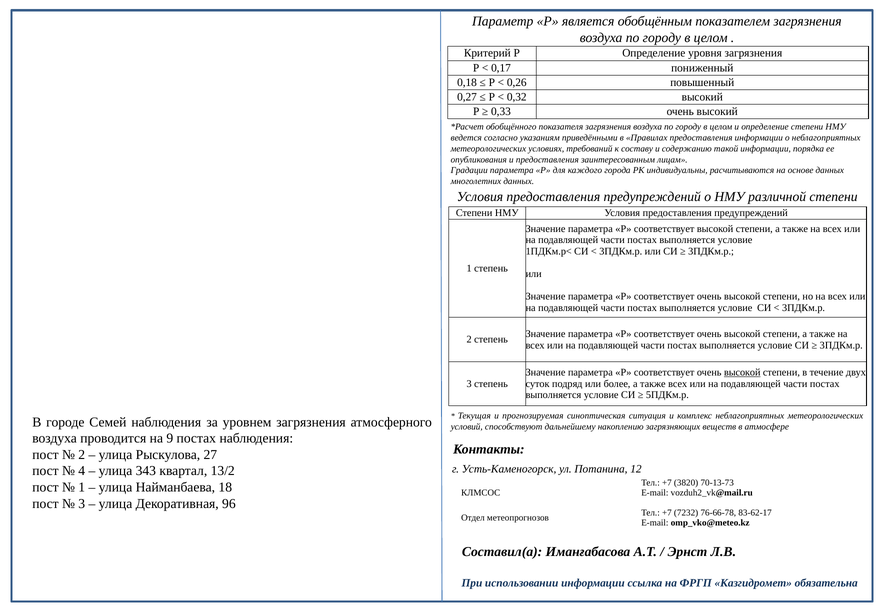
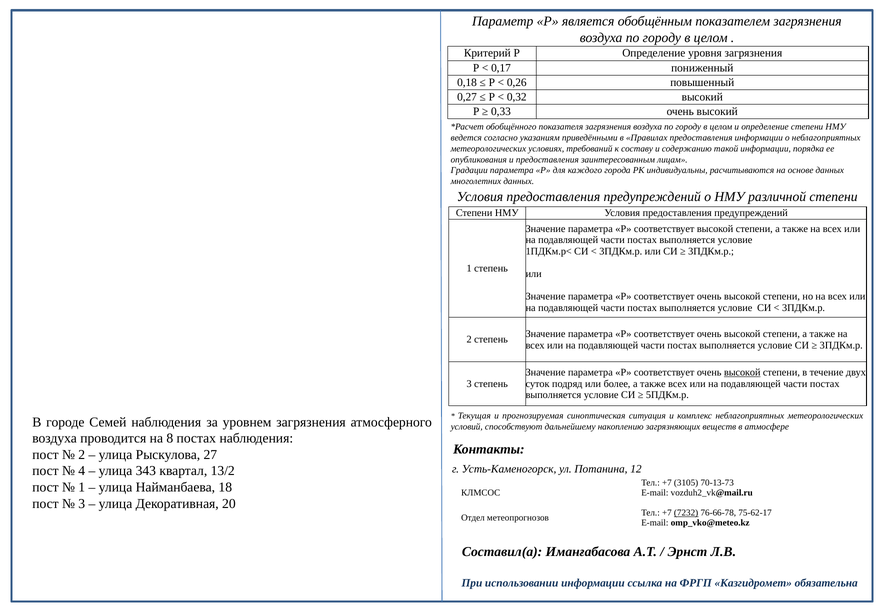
9: 9 -> 8 (170, 438)
3820: 3820 -> 3105 (686, 483)
96: 96 -> 20 (229, 504)
7232 underline: none -> present (686, 513)
83-62-17: 83-62-17 -> 75-62-17 (755, 513)
